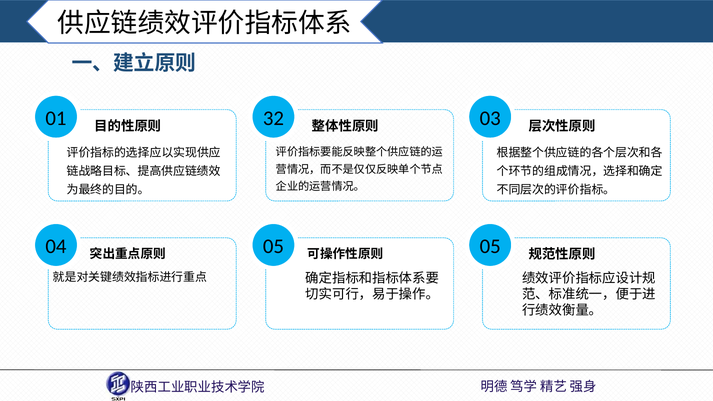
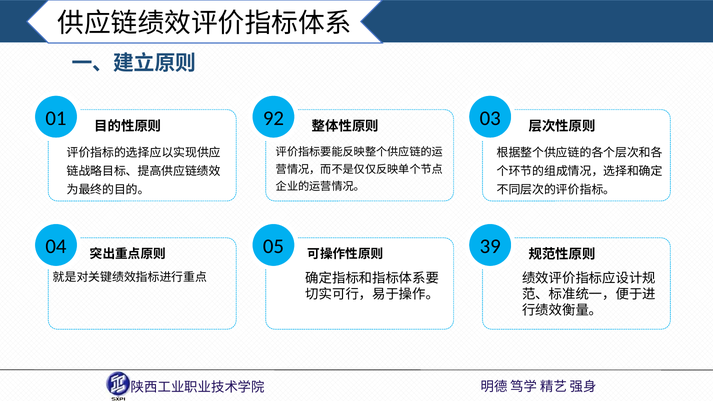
32: 32 -> 92 (273, 118)
05 05: 05 -> 39 (490, 246)
